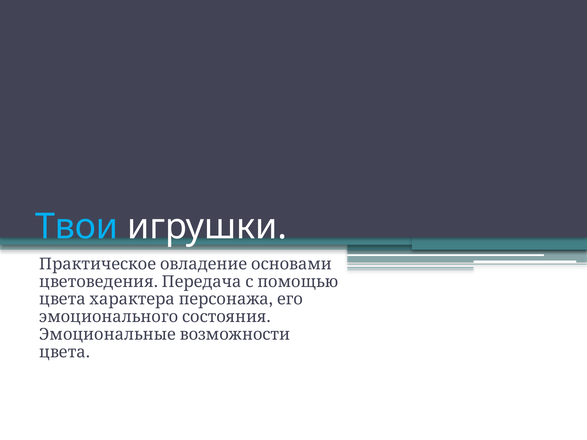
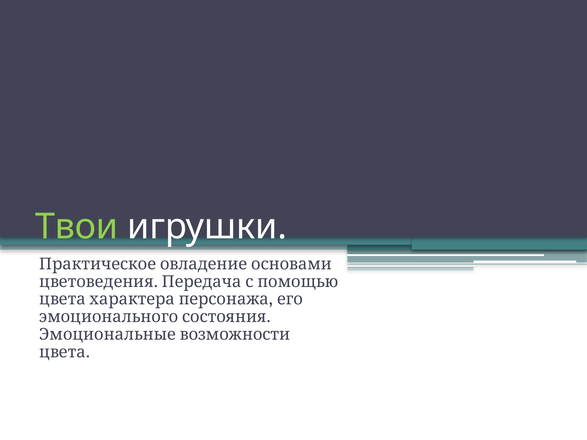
Твои colour: light blue -> light green (77, 227)
